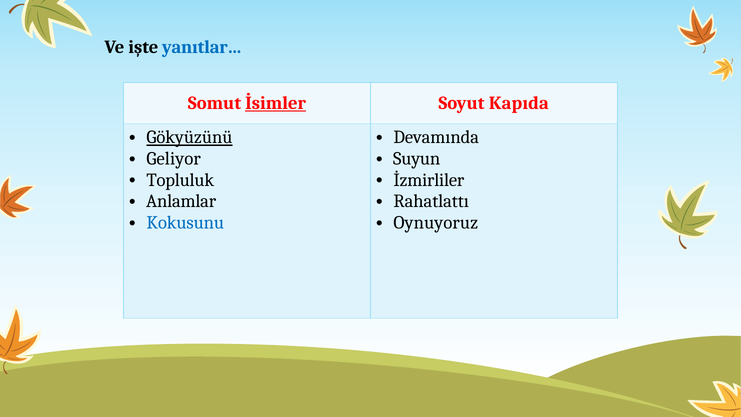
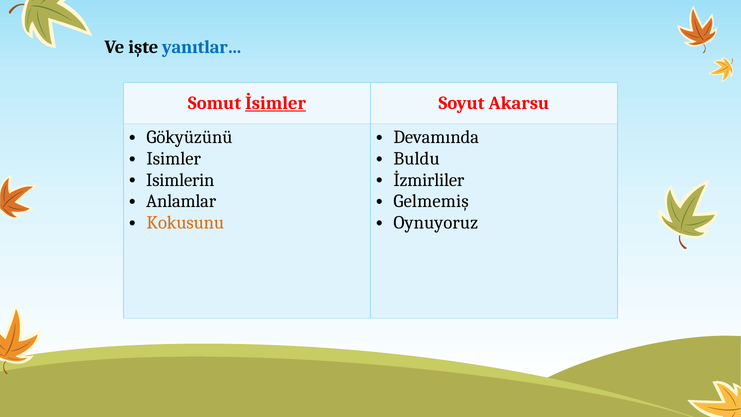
Kapıda: Kapıda -> Akarsu (519, 103)
Gökyüzünü underline: present -> none (189, 137)
Geliyor: Geliyor -> Isimler (174, 159)
Suyun: Suyun -> Buldu (417, 159)
Topluluk: Topluluk -> Isimlerin (180, 180)
Rahatlattı: Rahatlattı -> Gelmemiş (431, 201)
Kokusunu colour: blue -> orange (185, 222)
